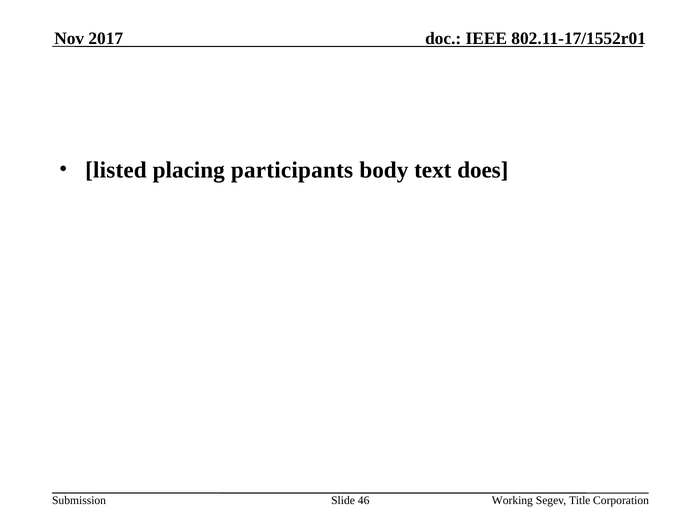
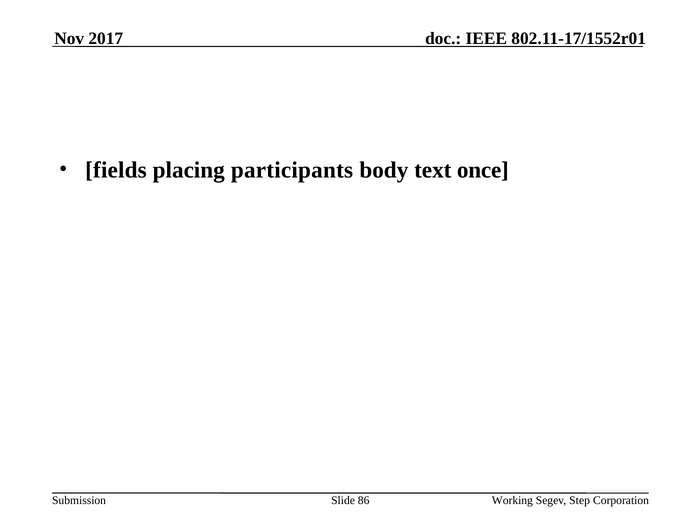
listed: listed -> fields (116, 170)
does: does -> once (483, 170)
46: 46 -> 86 (364, 500)
Title: Title -> Step (580, 500)
